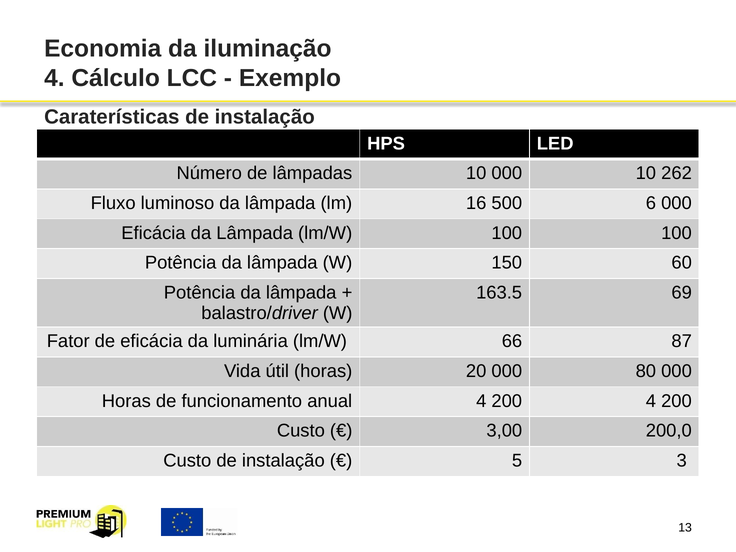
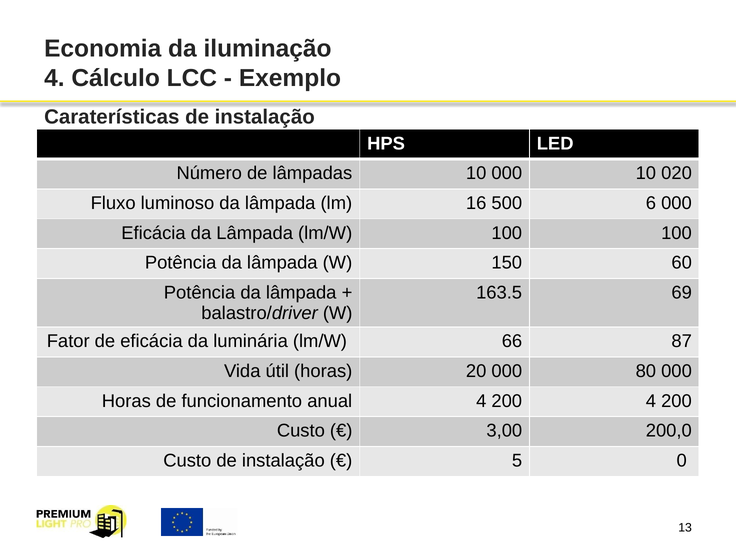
262: 262 -> 020 (677, 173)
3: 3 -> 0 (682, 461)
